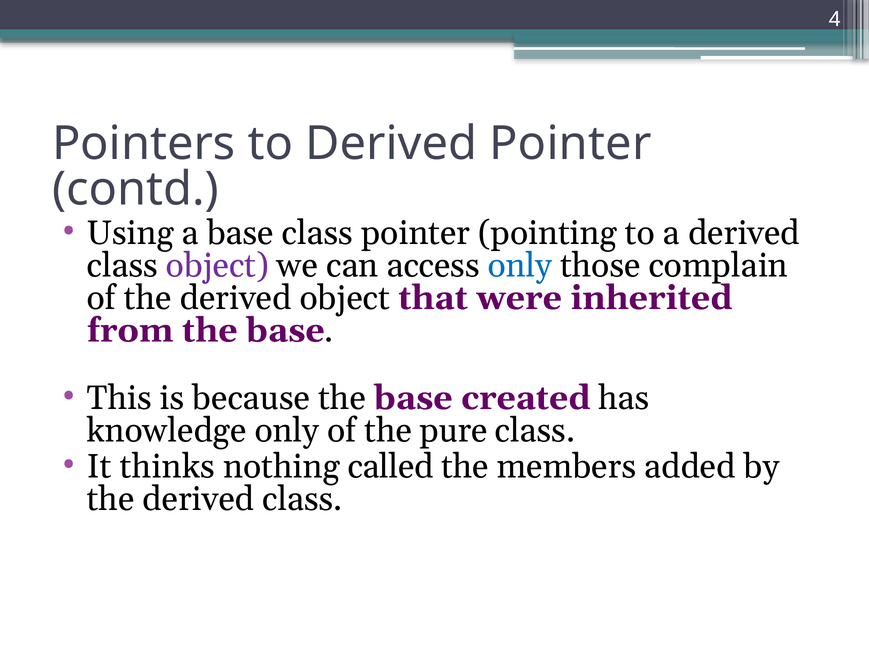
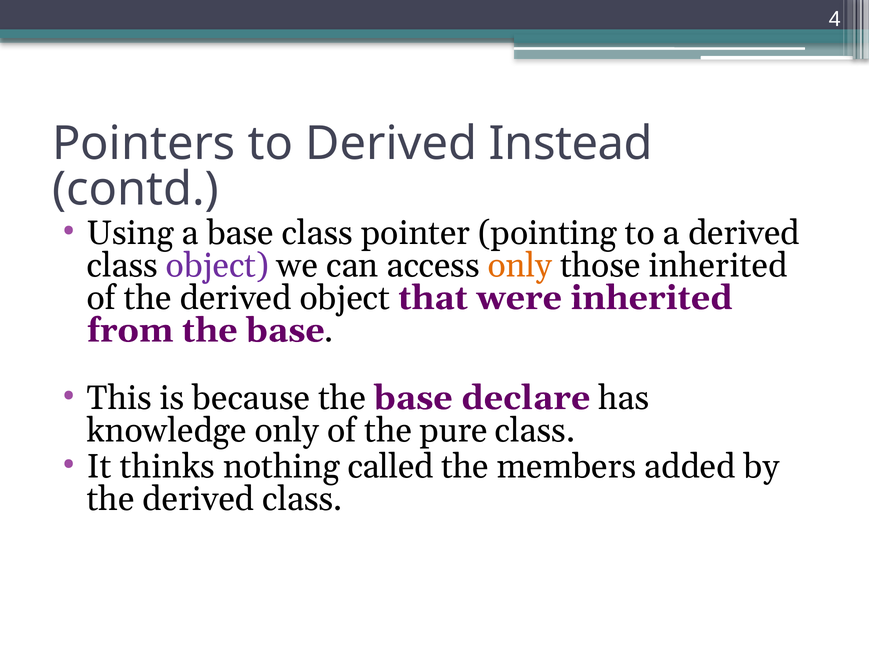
Derived Pointer: Pointer -> Instead (571, 144)
only colour: blue -> orange (520, 265)
those complain: complain -> inherited (718, 265)
created: created -> declare (526, 398)
